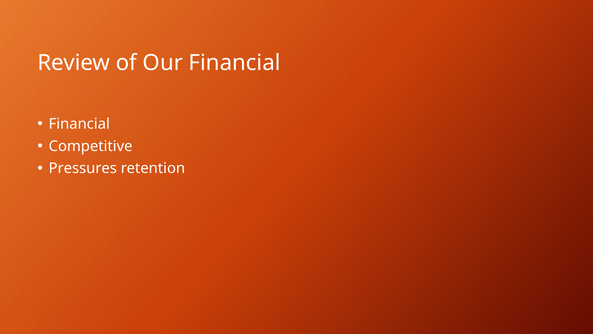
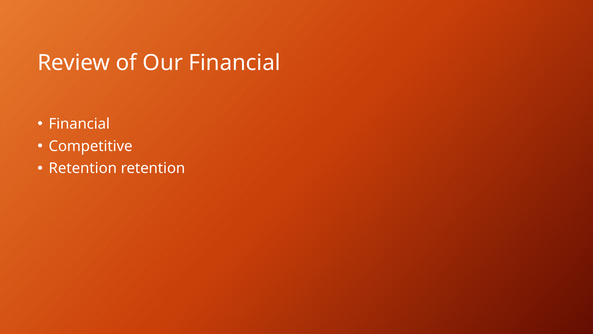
Pressures: Pressures -> Retention (83, 168)
